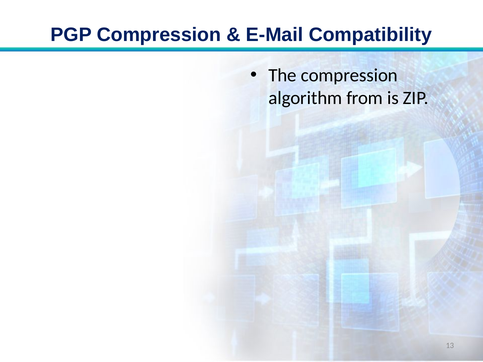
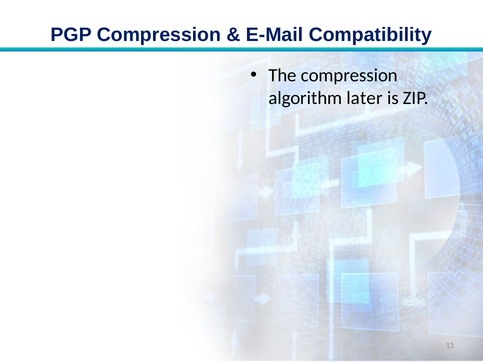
from: from -> later (365, 98)
